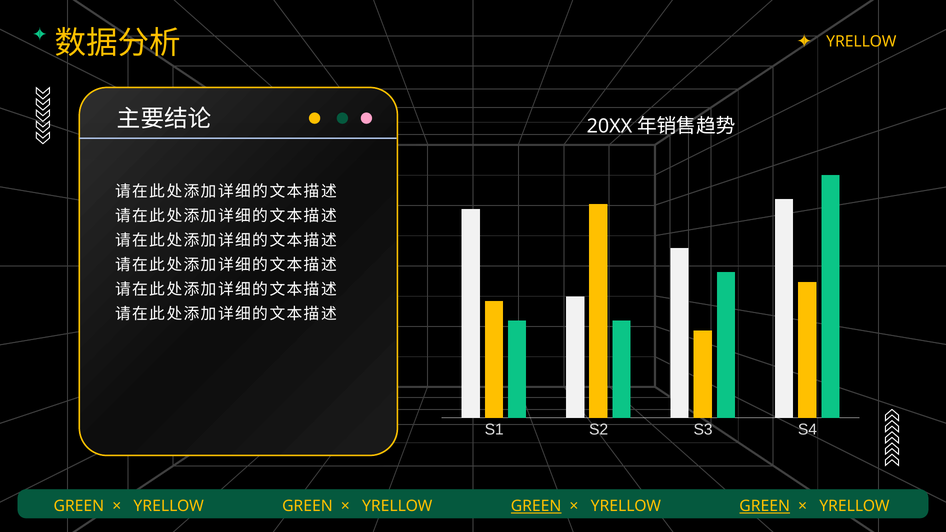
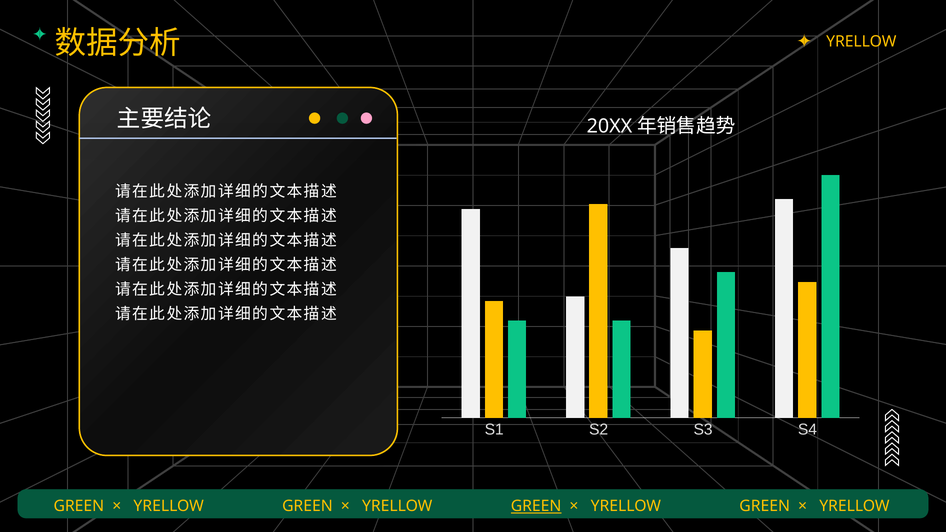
GREEN underline: present -> none (765, 506)
